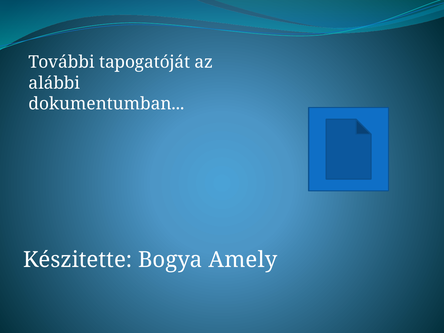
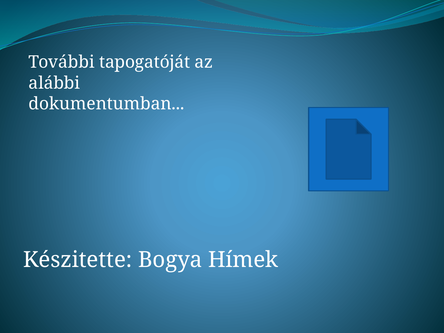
Amely: Amely -> Hímek (243, 260)
